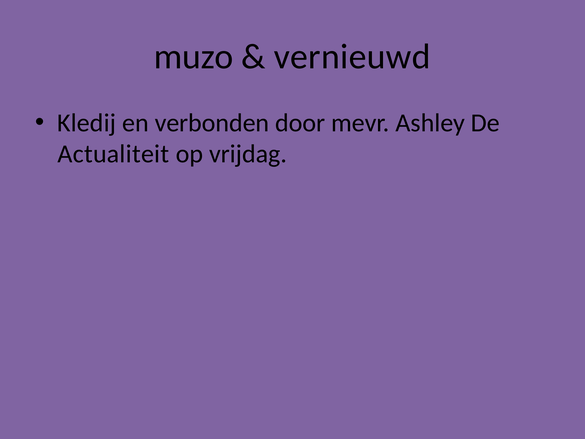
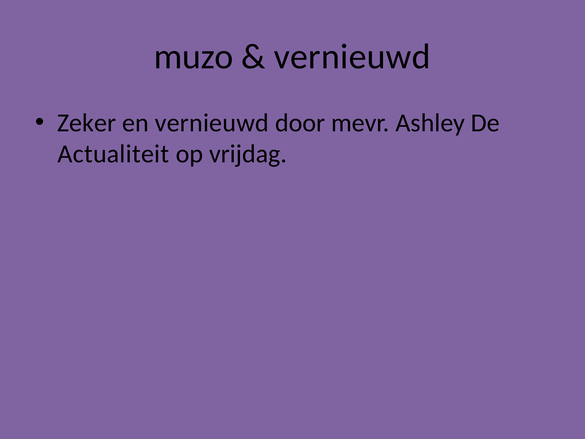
Kledij: Kledij -> Zeker (87, 123)
en verbonden: verbonden -> vernieuwd (212, 123)
